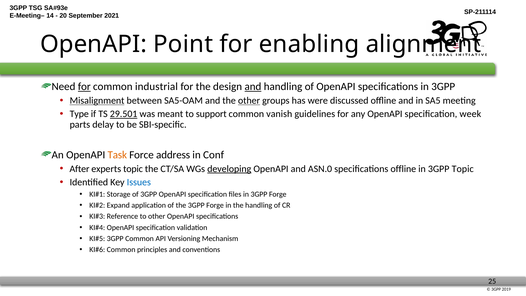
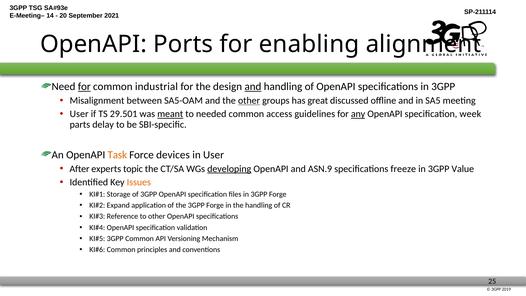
Point: Point -> Ports (183, 44)
Misalignment underline: present -> none (97, 101)
were: were -> great (318, 101)
Type: Type -> User (79, 114)
29.501 underline: present -> none (124, 114)
meant underline: none -> present (170, 114)
support: support -> needed (211, 114)
vanish: vanish -> access (279, 114)
any underline: none -> present (358, 114)
address: address -> devices (173, 155)
in Conf: Conf -> User (214, 155)
ASN.0: ASN.0 -> ASN.9 (320, 169)
specifications offline: offline -> freeze (403, 169)
3GPP Topic: Topic -> Value (463, 169)
Issues colour: blue -> orange (139, 182)
